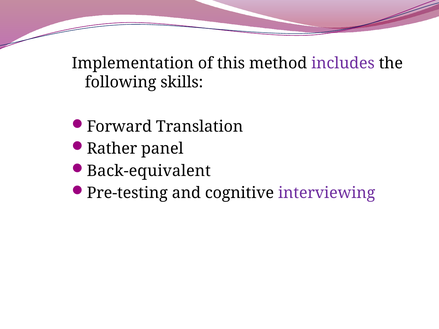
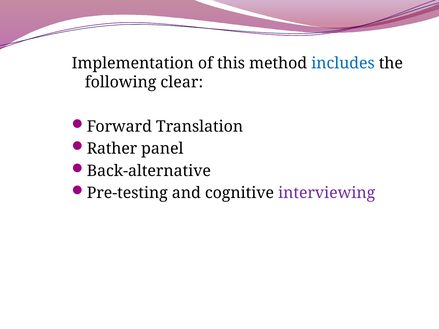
includes colour: purple -> blue (343, 63)
skills: skills -> clear (182, 82)
Back-equivalent: Back-equivalent -> Back-alternative (149, 171)
